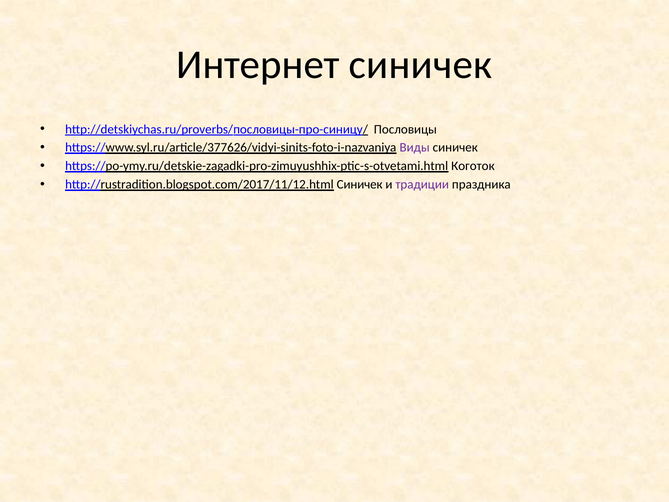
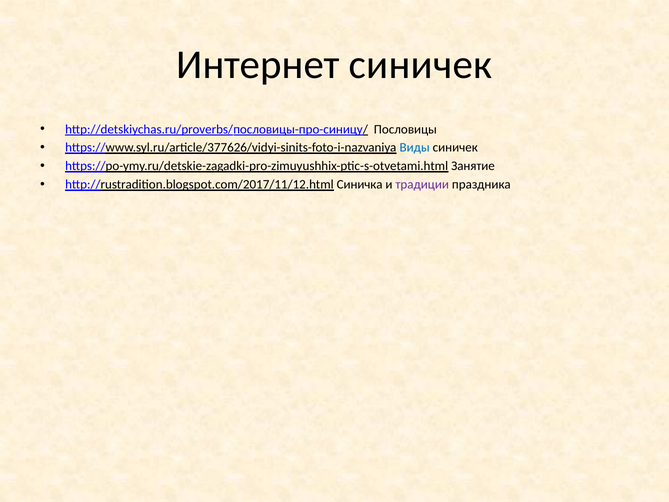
Виды colour: purple -> blue (415, 148)
Коготок: Коготок -> Занятие (473, 166)
http://rustradition.blogspot.com/2017/11/12.html Синичек: Синичек -> Синичка (360, 184)
